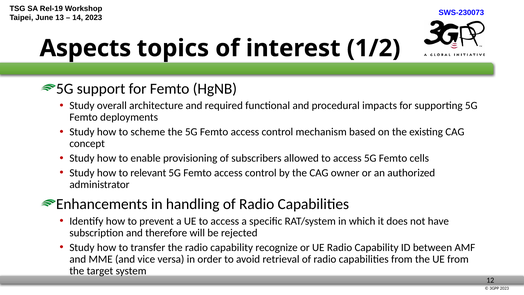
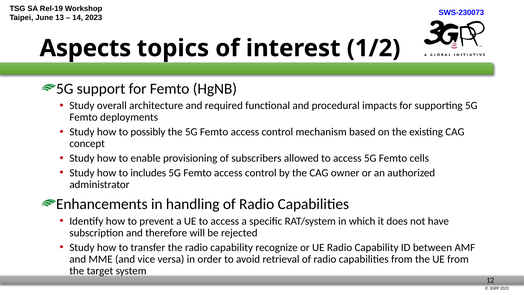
scheme: scheme -> possibly (148, 132)
relevant: relevant -> includes (148, 173)
